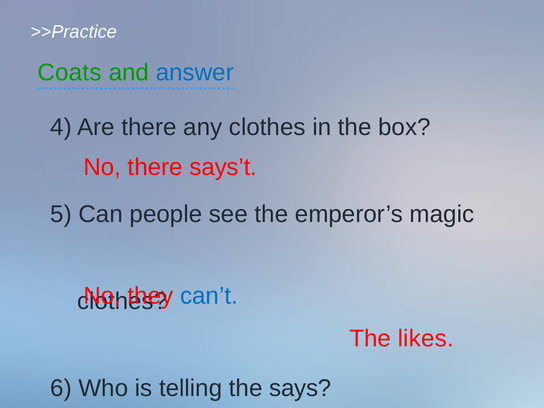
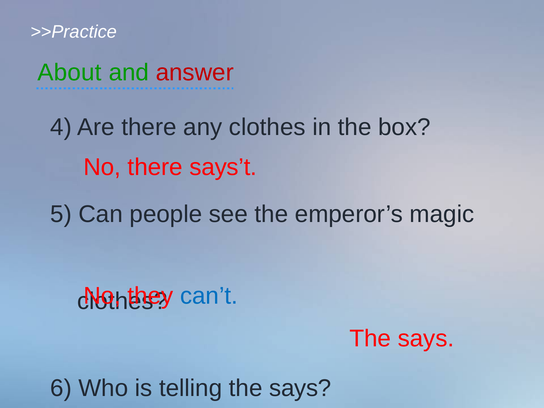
Coats: Coats -> About (70, 73)
answer colour: blue -> red (195, 73)
likes: likes -> says (426, 339)
